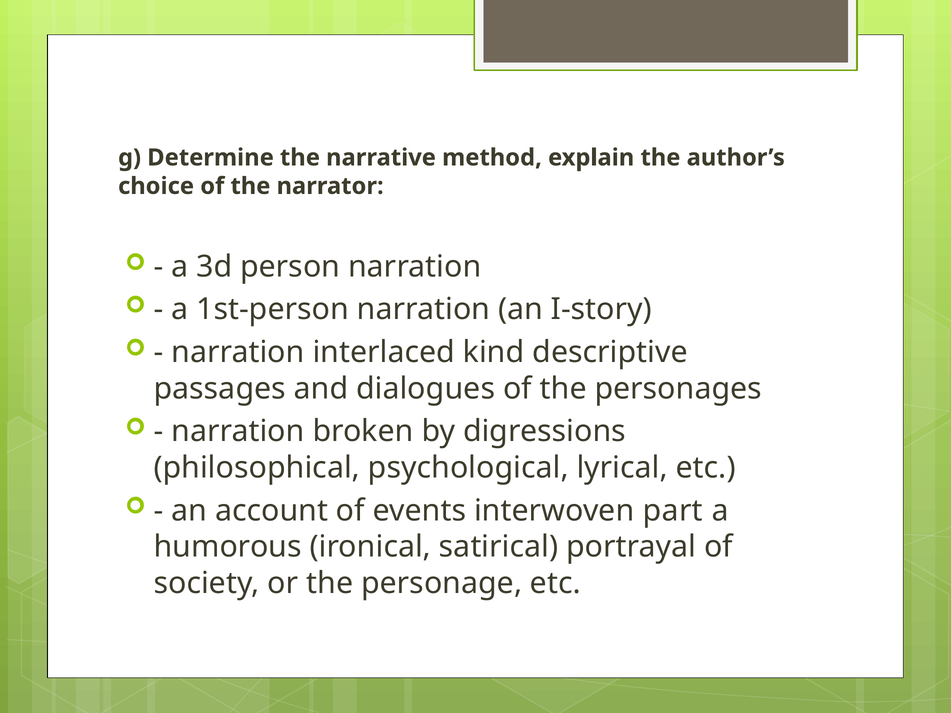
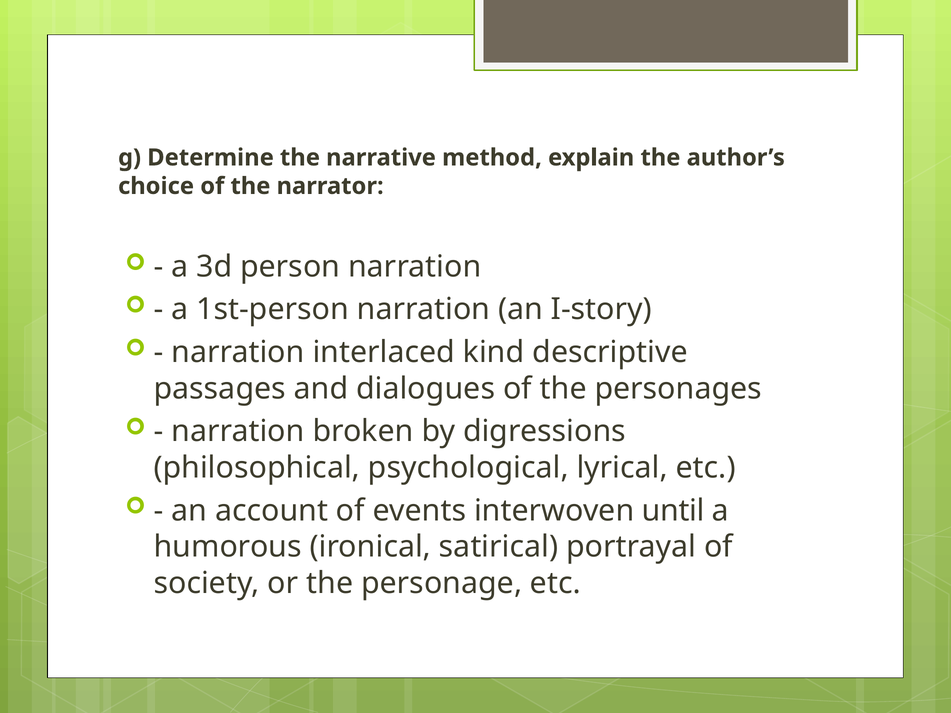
part: part -> until (673, 511)
